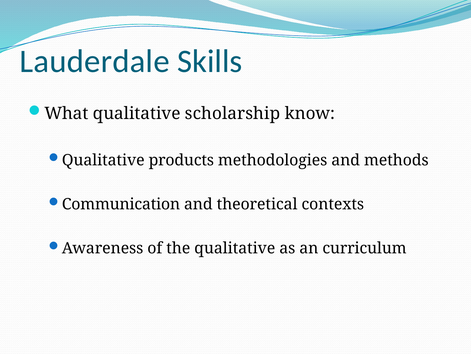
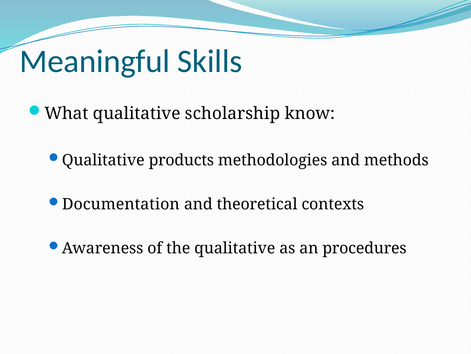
Lauderdale: Lauderdale -> Meaningful (95, 61)
Communication: Communication -> Documentation (121, 204)
curriculum: curriculum -> procedures (364, 248)
